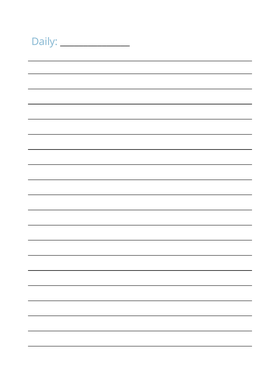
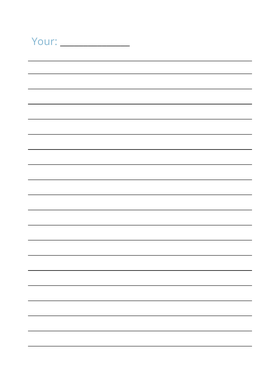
Daily: Daily -> Your (45, 42)
